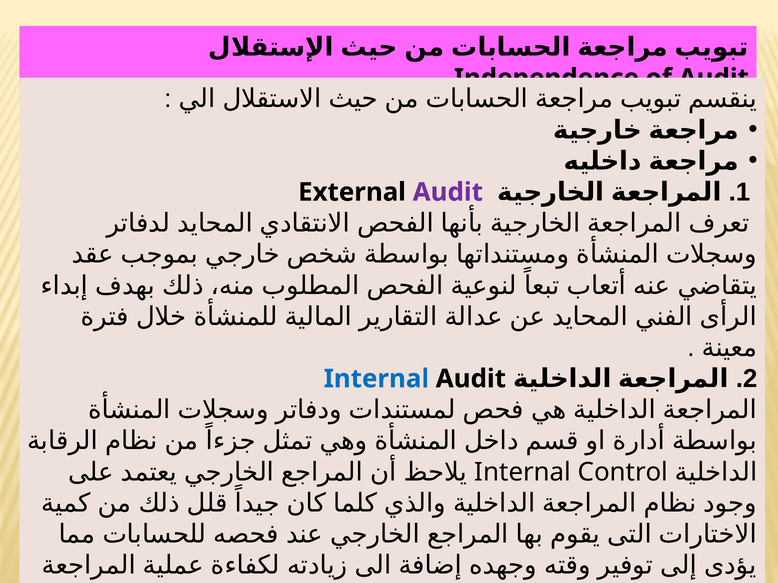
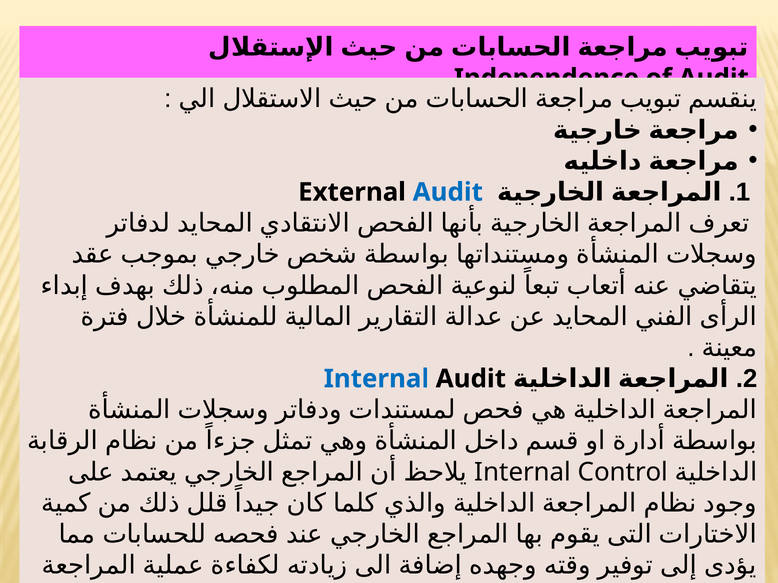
Audit colour: purple -> blue (448, 192)
